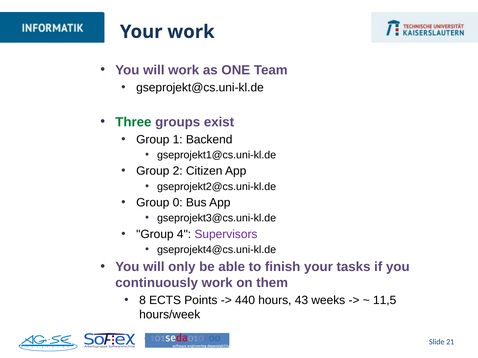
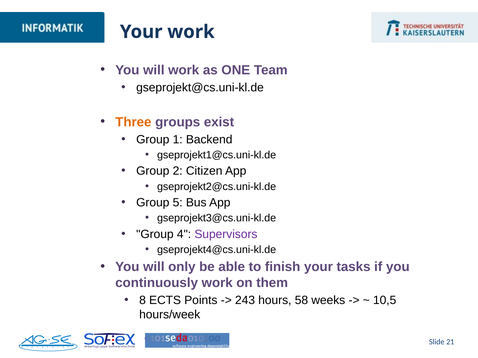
Three colour: green -> orange (133, 122)
0: 0 -> 5 (178, 203)
440: 440 -> 243 (245, 301)
43: 43 -> 58 (301, 301)
11,5: 11,5 -> 10,5 (385, 301)
